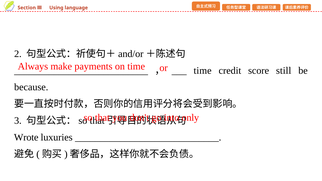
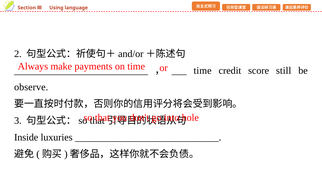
because: because -> observe (31, 87)
only: only -> hole (190, 118)
Wrote: Wrote -> Inside (26, 137)
